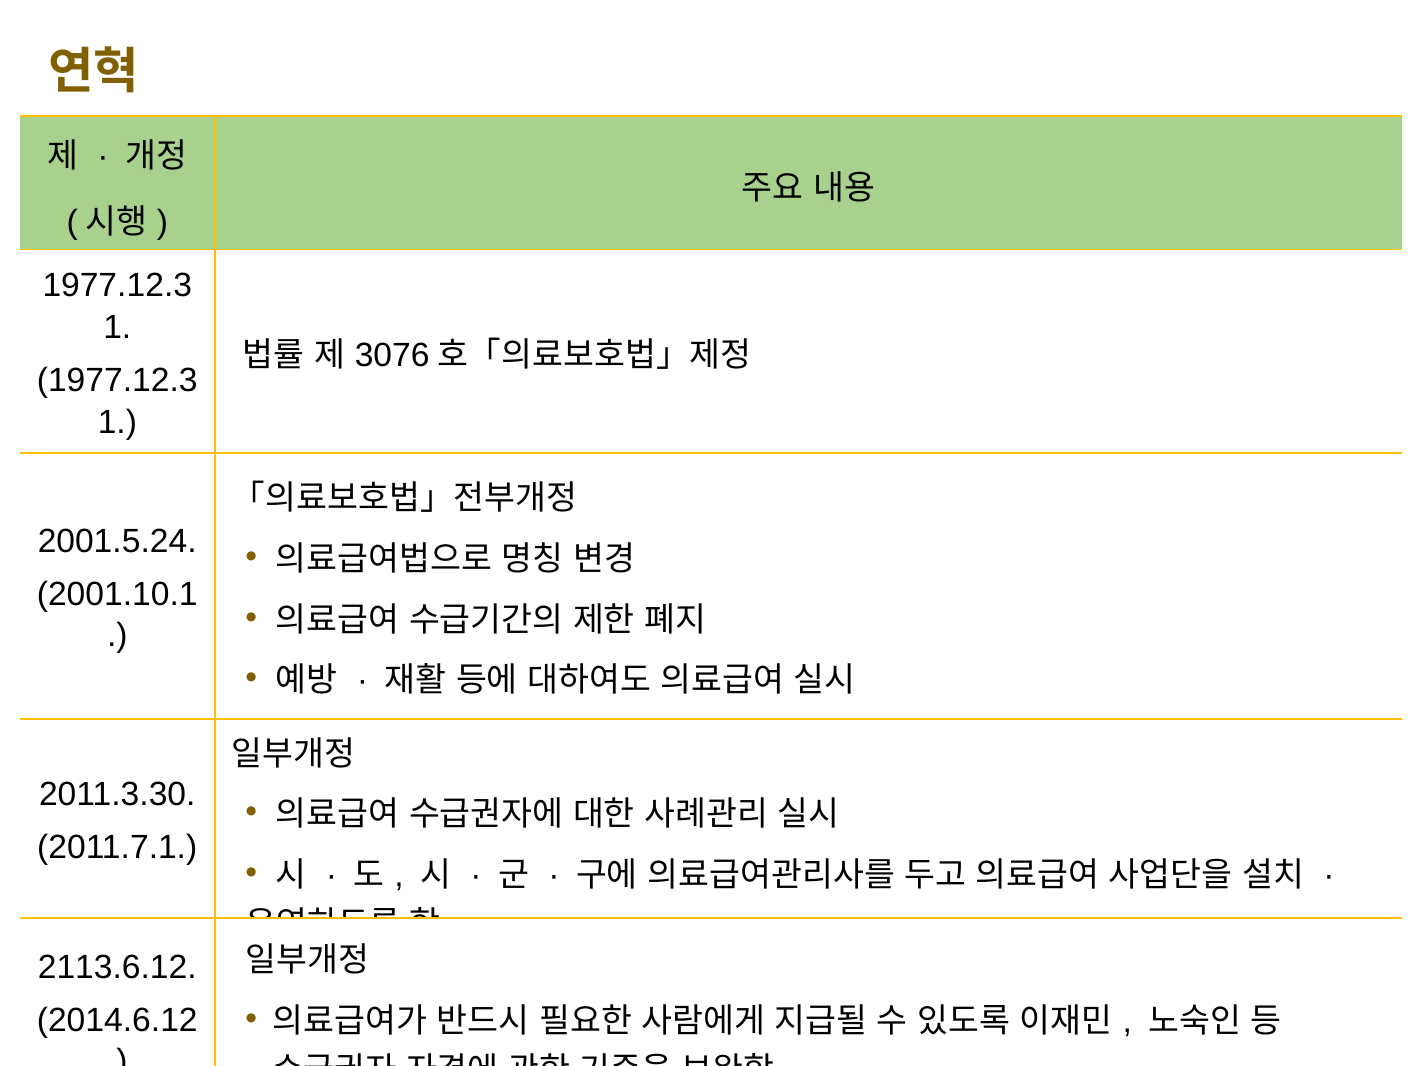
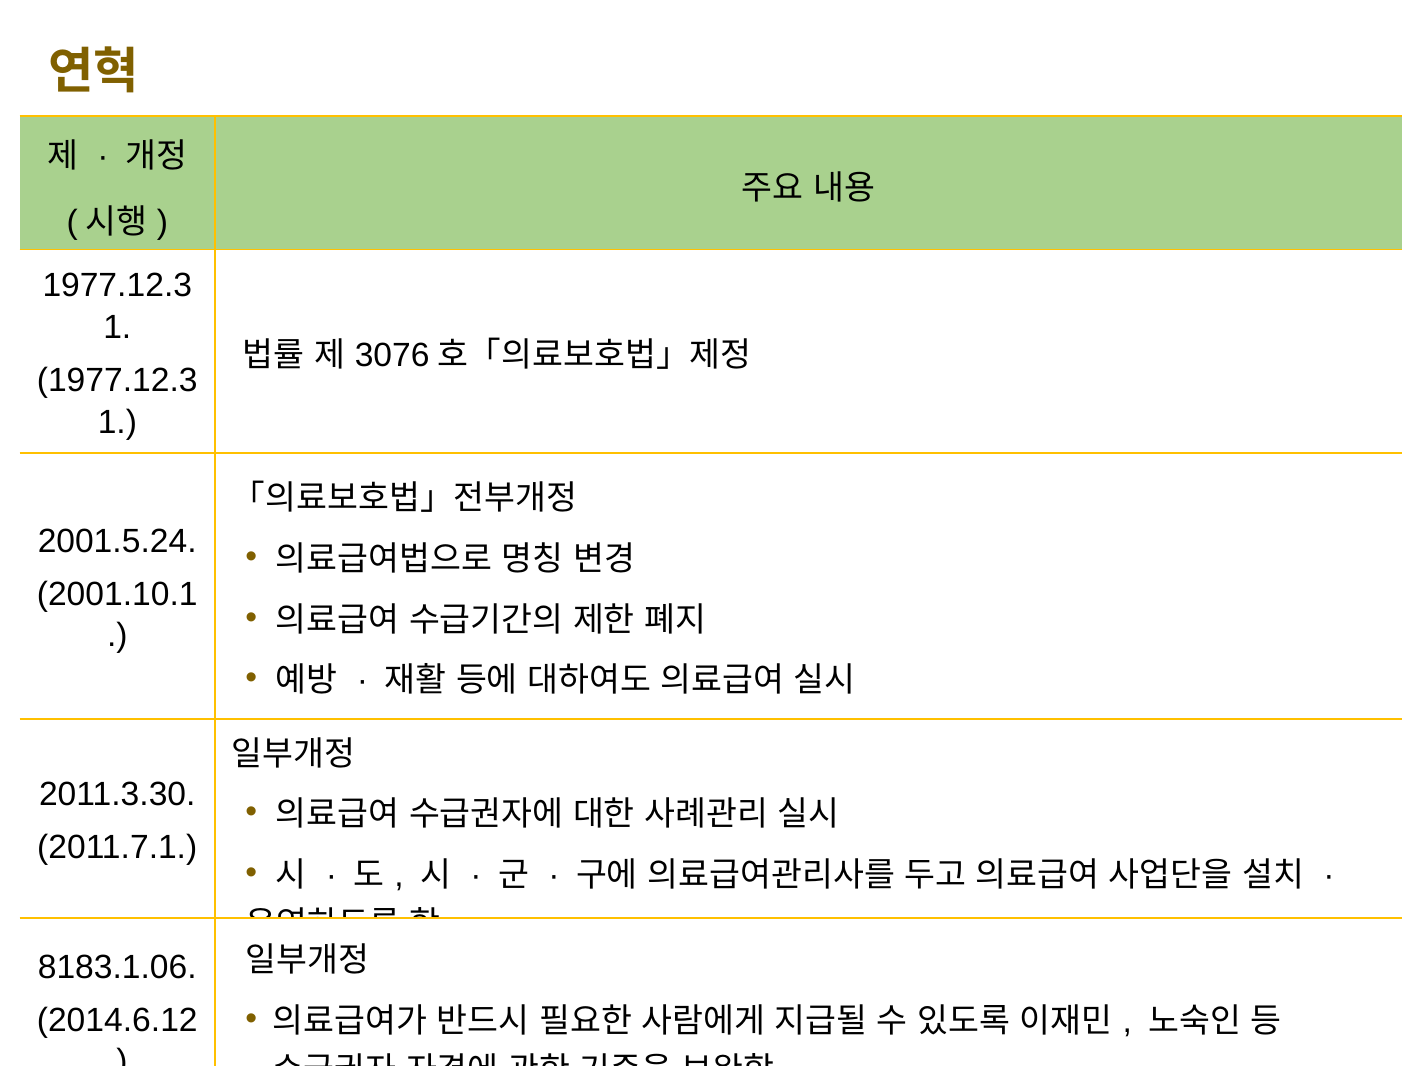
2113.6.12: 2113.6.12 -> 8183.1.06 (117, 967)
